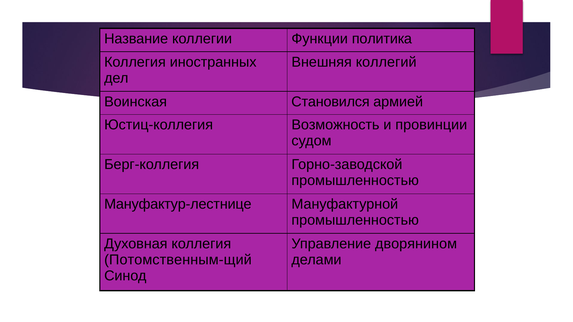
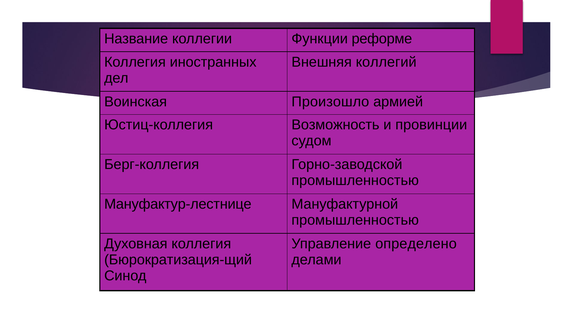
политика: политика -> реформе (382, 39)
Становился: Становился -> Произошло (330, 102)
дворянином: дворянином -> определено (416, 244)
Потомственным-щий: Потомственным-щий -> Бюрократизация-щий (178, 260)
